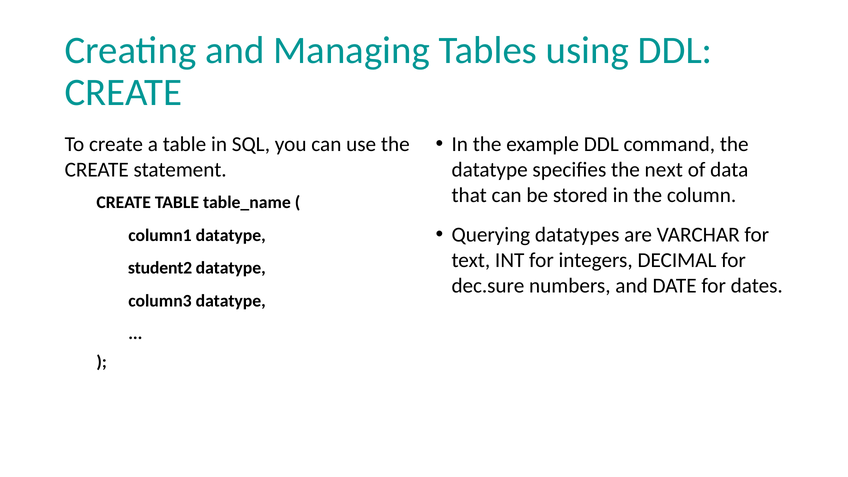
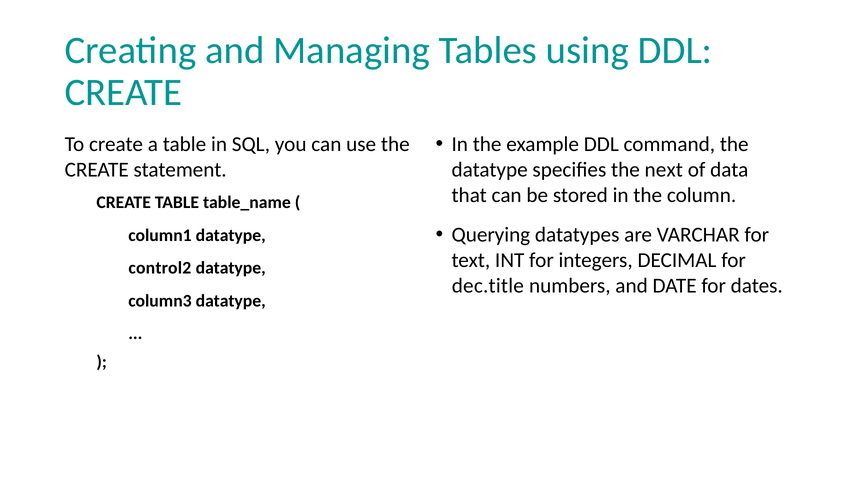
student2: student2 -> control2 (160, 268)
dec.sure: dec.sure -> dec.title (488, 286)
